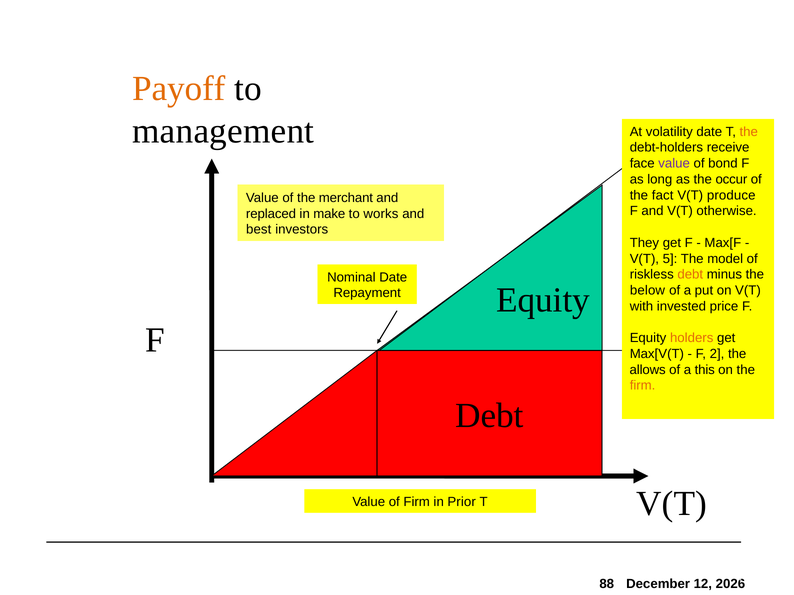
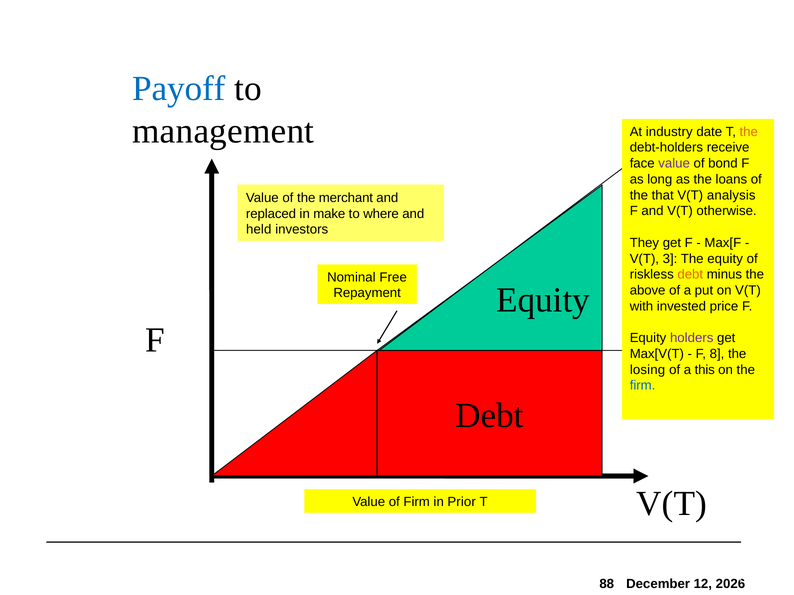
Payoff colour: orange -> blue (179, 89)
volatility: volatility -> industry (669, 132)
occur: occur -> loans (731, 179)
fact: fact -> that (663, 195)
produce: produce -> analysis (731, 195)
works: works -> where (381, 214)
best: best -> held (259, 230)
5: 5 -> 3 (670, 259)
The model: model -> equity (725, 259)
Nominal Date: Date -> Free (393, 277)
below: below -> above (648, 291)
holders colour: orange -> purple (692, 338)
2: 2 -> 8 (717, 354)
allows: allows -> losing (648, 370)
firm colour: orange -> blue (643, 386)
